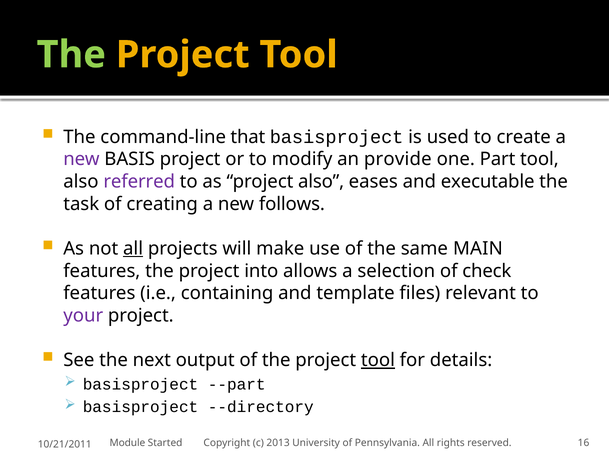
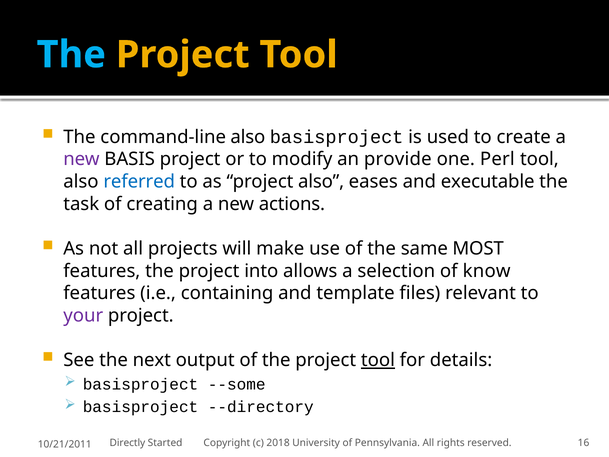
The colour: light green -> light blue (71, 55)
command-line that: that -> also (248, 137)
Part: Part -> Perl (497, 159)
referred colour: purple -> blue (139, 181)
follows: follows -> actions (292, 204)
all underline: present -> none (133, 248)
MAIN: MAIN -> MOST (478, 248)
check: check -> know (487, 271)
--part: --part -> --some (237, 384)
Module: Module -> Directly (127, 443)
2013: 2013 -> 2018 (278, 443)
